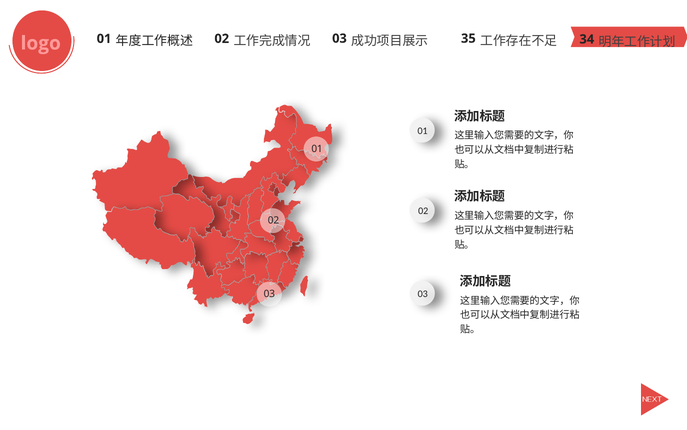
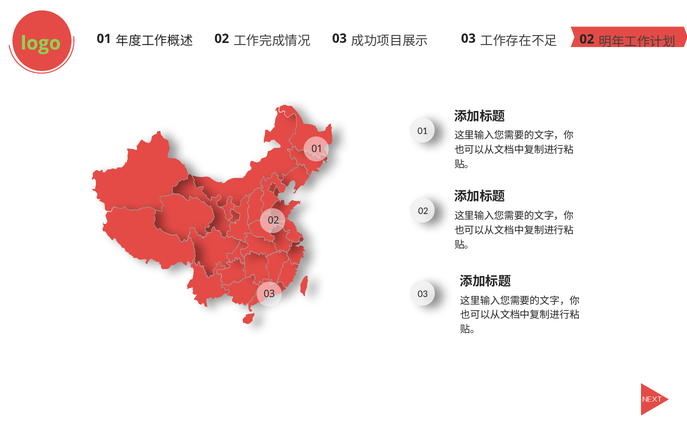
logo colour: pink -> light green (41, 43)
35: 35 -> 03 (468, 38)
34: 34 -> 02 (587, 39)
